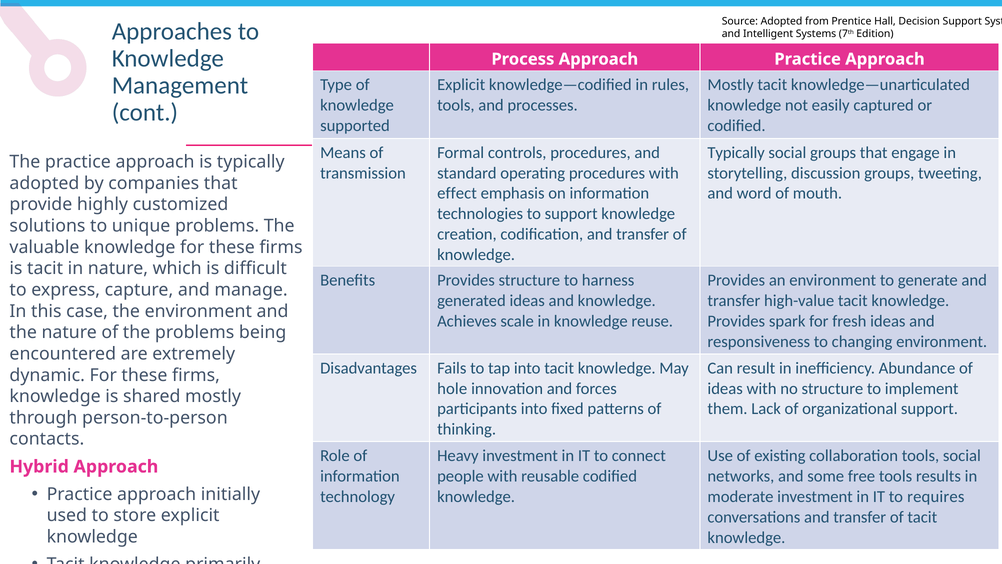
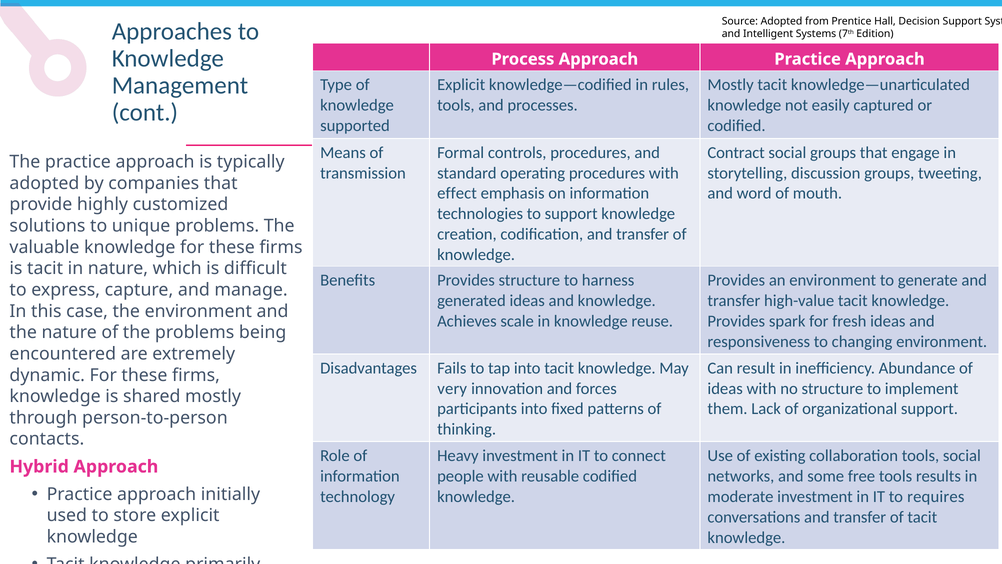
Typically: Typically -> Contract (736, 152)
hole: hole -> very (452, 388)
